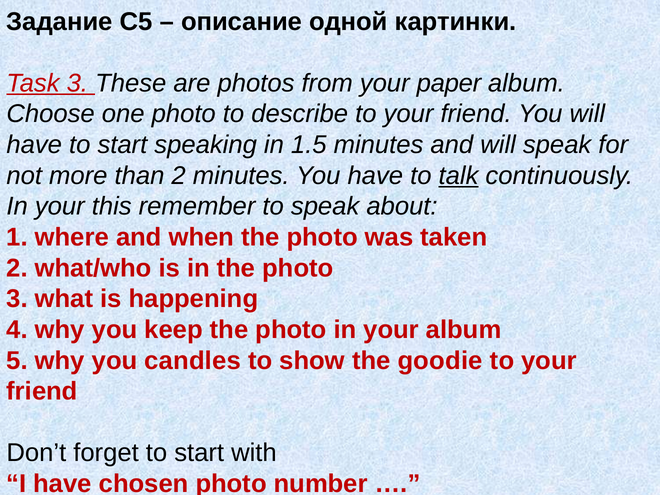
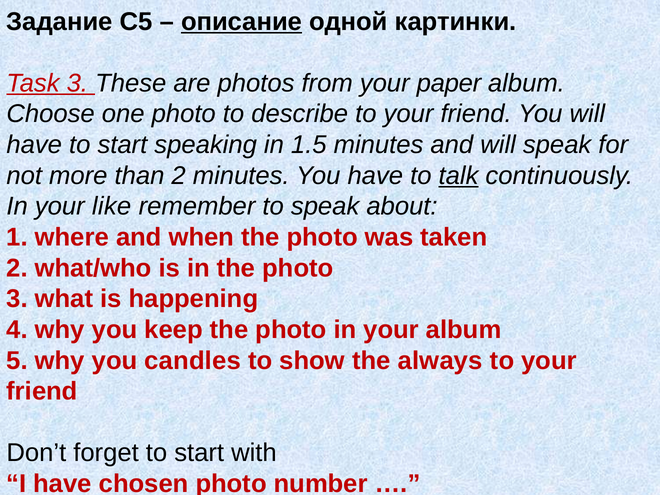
описание underline: none -> present (242, 22)
this: this -> like (112, 206)
goodie: goodie -> always (440, 361)
